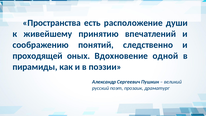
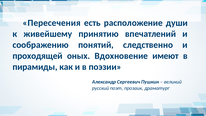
Пространства: Пространства -> Пересечения (52, 23)
одной: одной -> имеют (166, 56)
